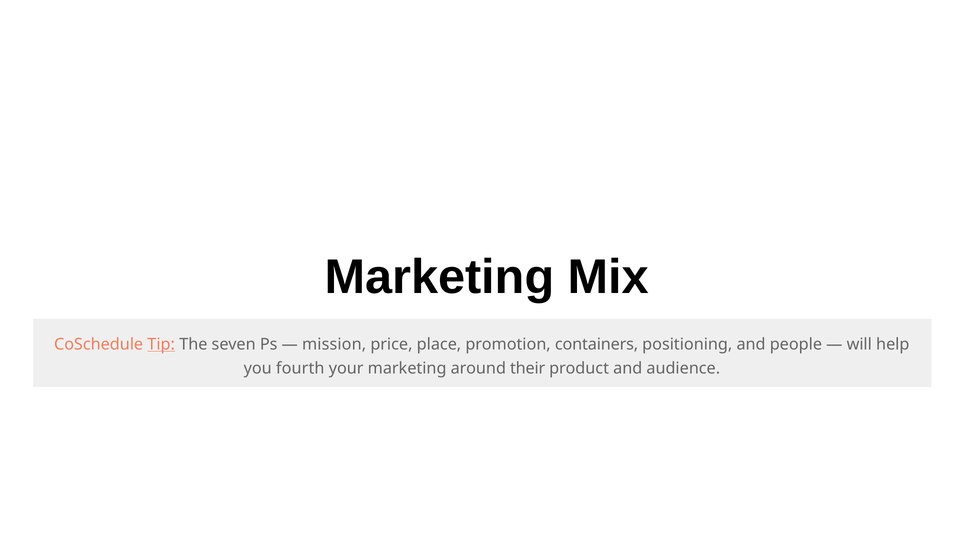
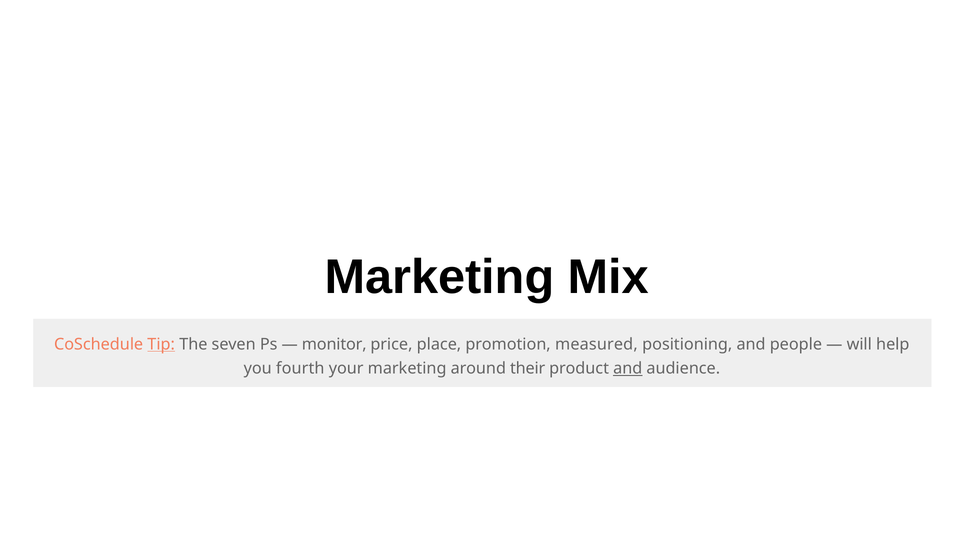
mission: mission -> monitor (334, 344)
containers: containers -> measured (596, 344)
and underline: none -> present (628, 369)
